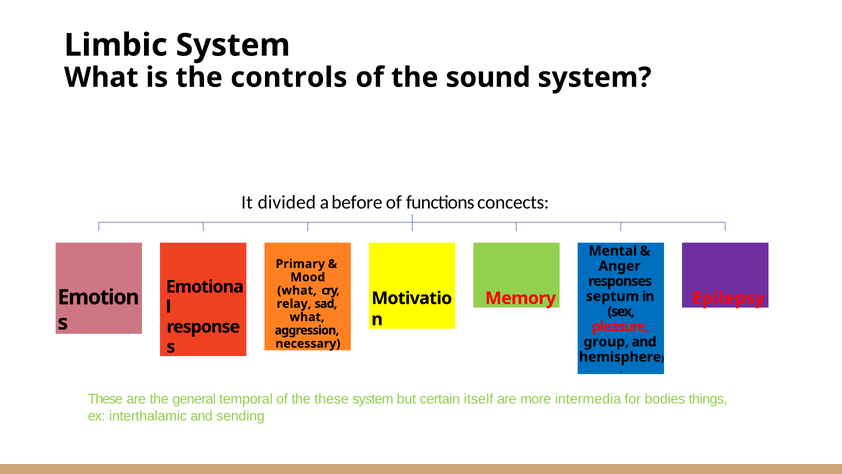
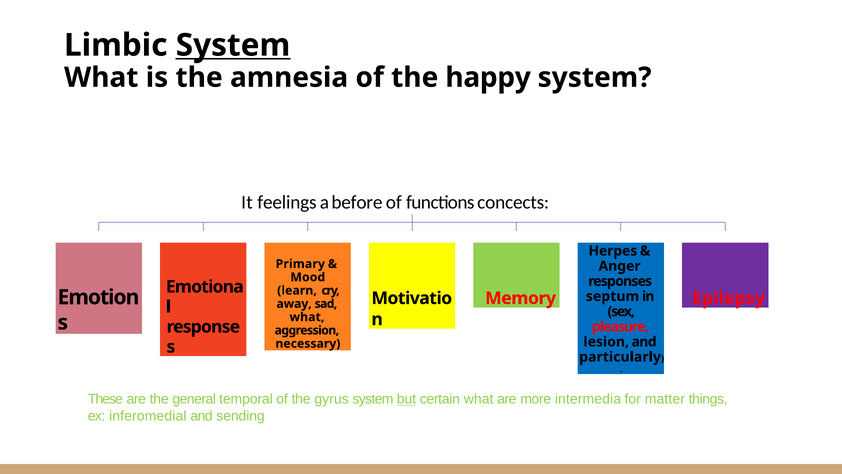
System underline: none -> present (233, 45)
controls: controls -> amnesia (289, 77)
sound: sound -> happy (488, 77)
divided: divided -> feelings (287, 202)
Mental: Mental -> Herpes (613, 251)
what: what -> learn (297, 290)
relay: relay -> away (294, 304)
group: group -> lesion (606, 342)
hemisphere: hemisphere -> particularly (620, 357)
the these: these -> gyrus (332, 399)
but underline: none -> present (406, 399)
certain itself: itself -> what (479, 399)
bodies: bodies -> matter (665, 399)
interthalamic: interthalamic -> inferomedial (148, 416)
